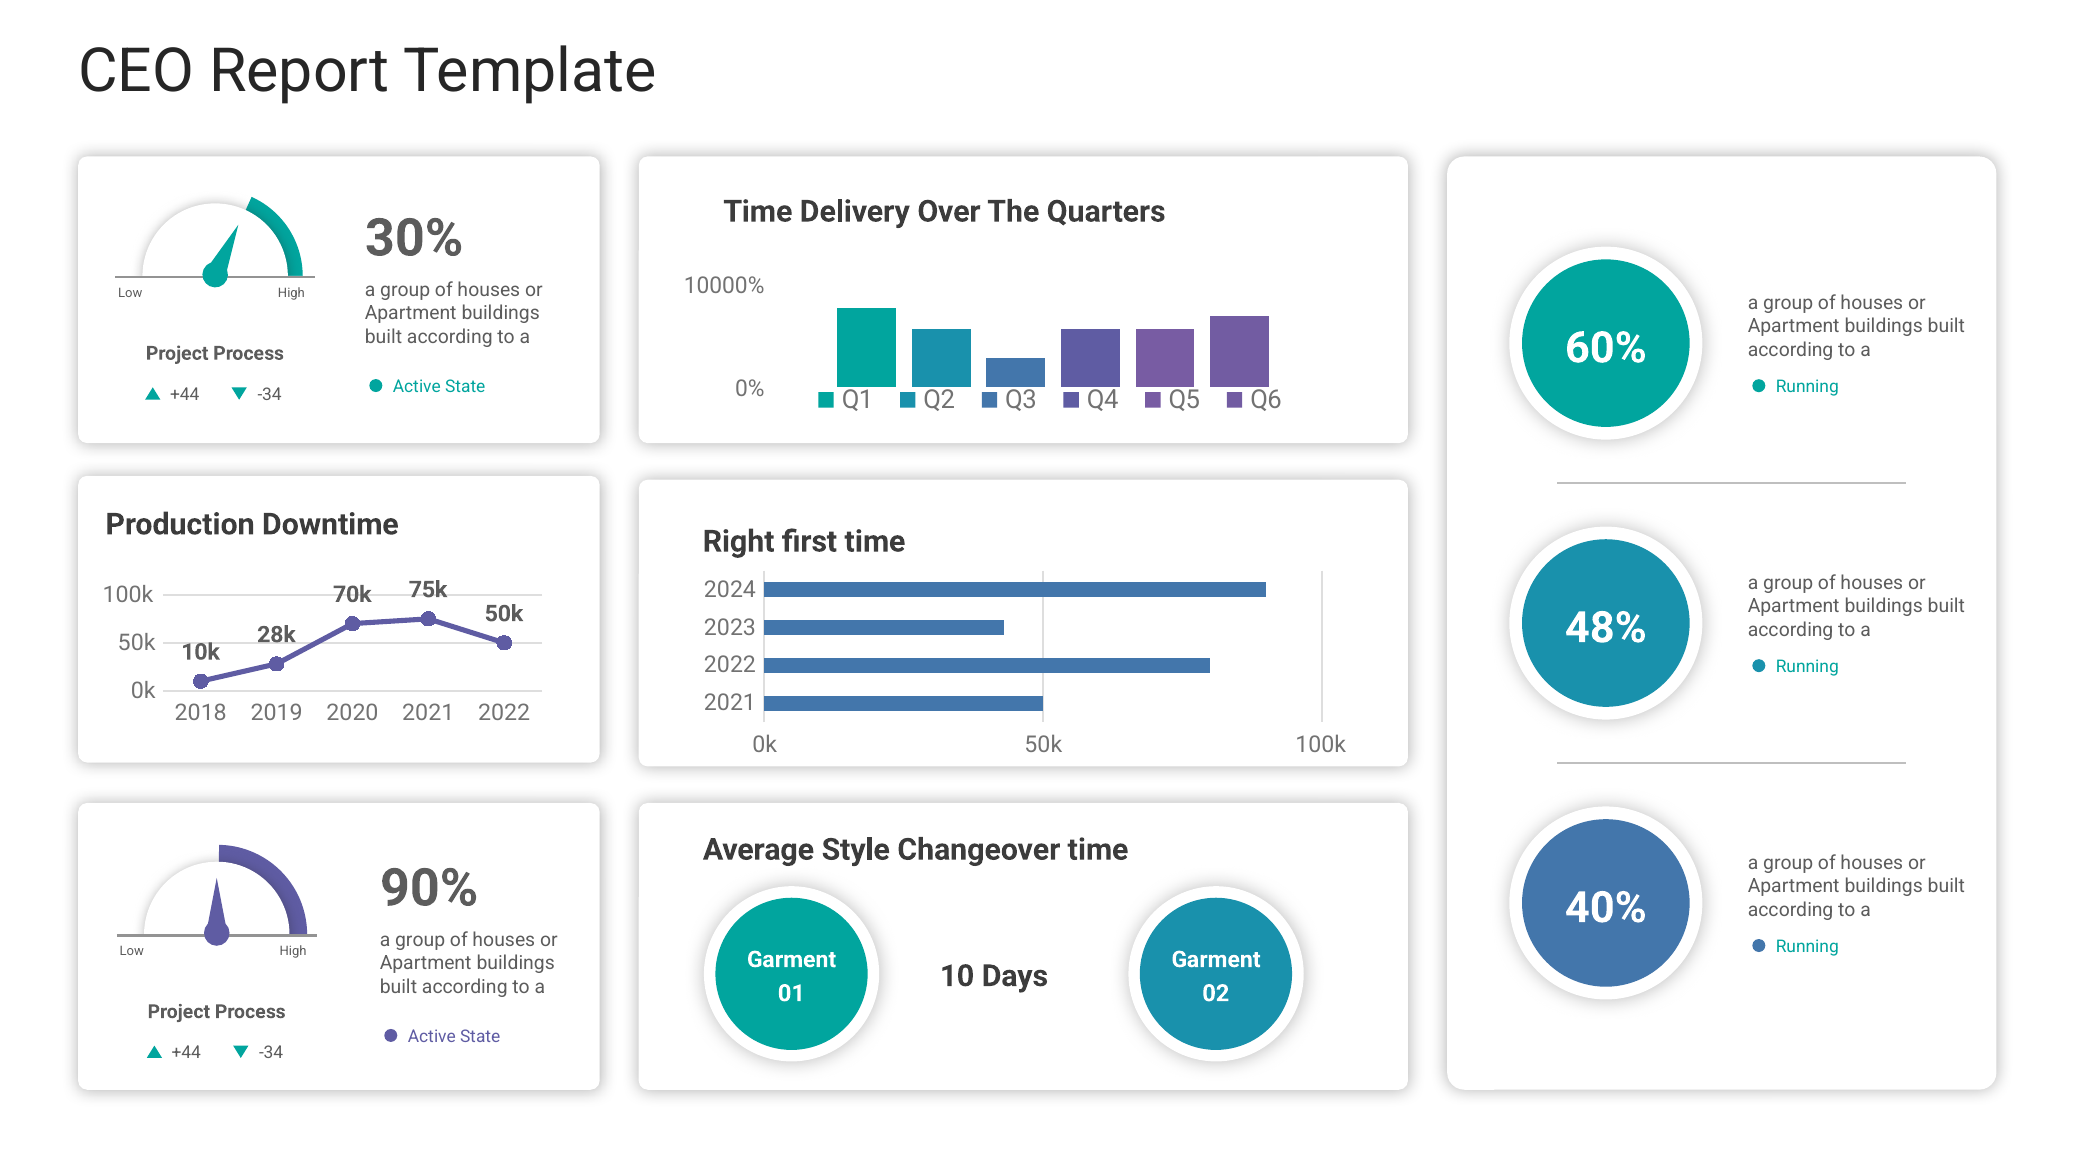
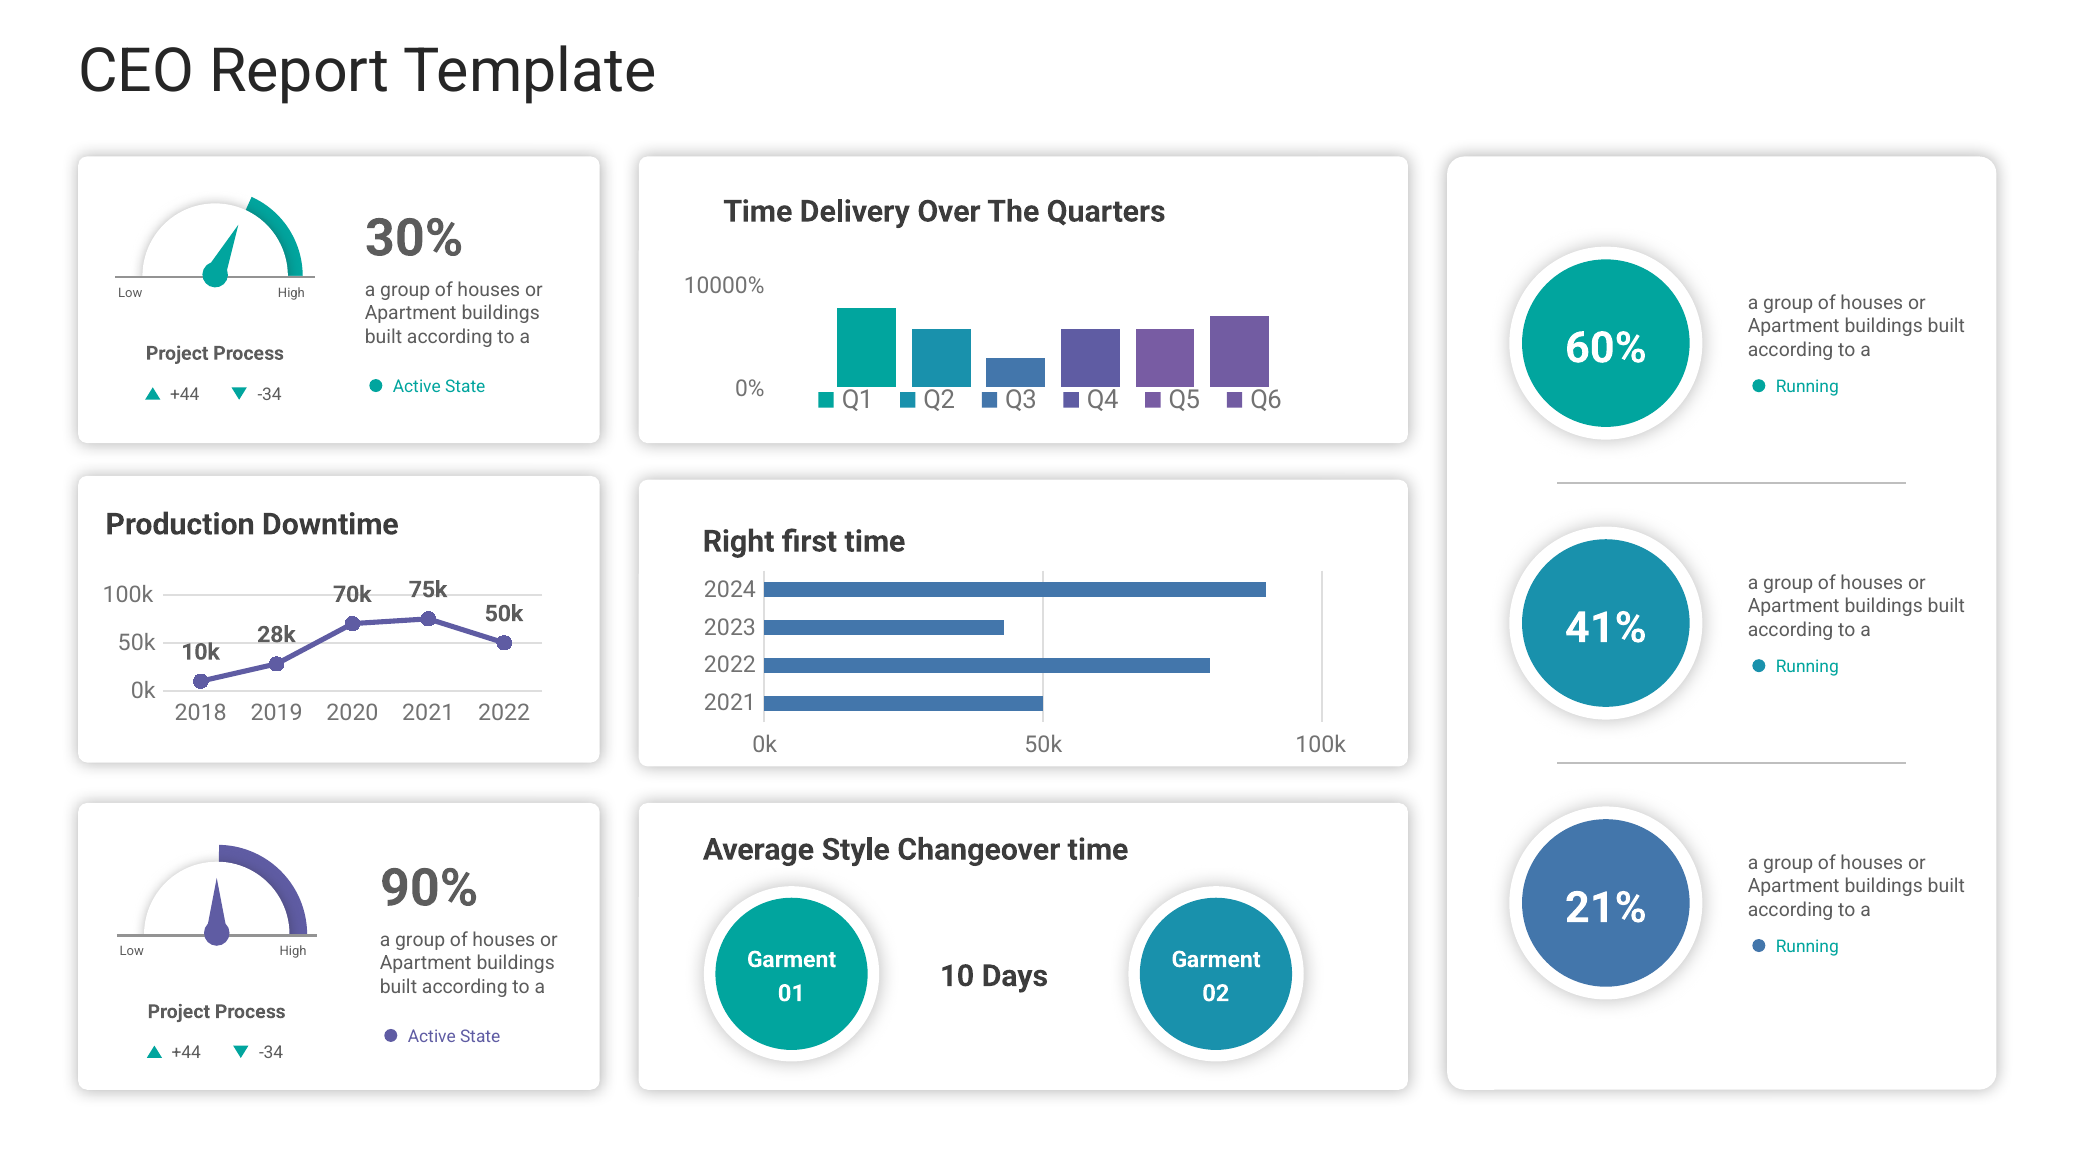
48%: 48% -> 41% (1606, 628)
40%: 40% -> 21% (1606, 908)
